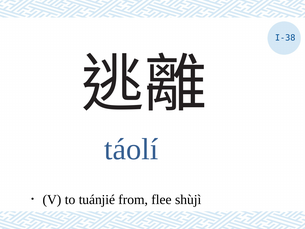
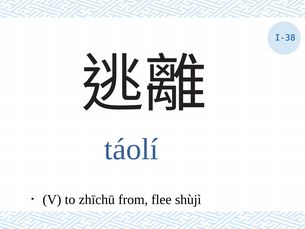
tuánjié: tuánjié -> zhīchū (97, 199)
